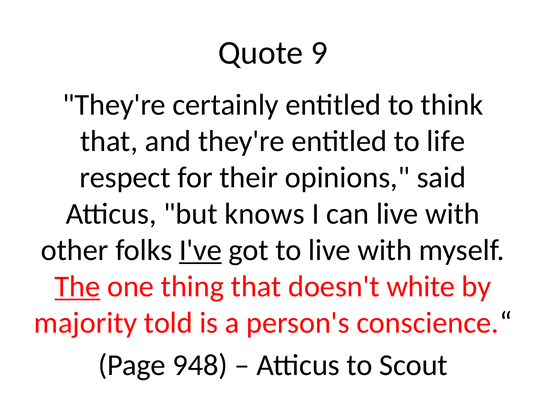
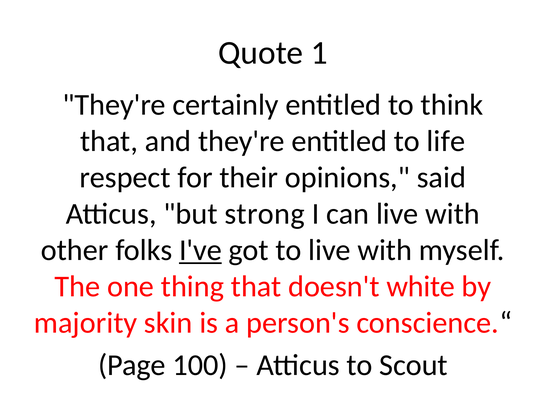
9: 9 -> 1 (319, 53)
knows: knows -> strong (265, 214)
The underline: present -> none (77, 287)
told: told -> skin (168, 323)
948: 948 -> 100 (200, 366)
